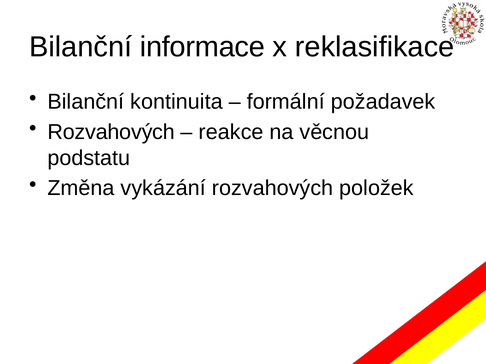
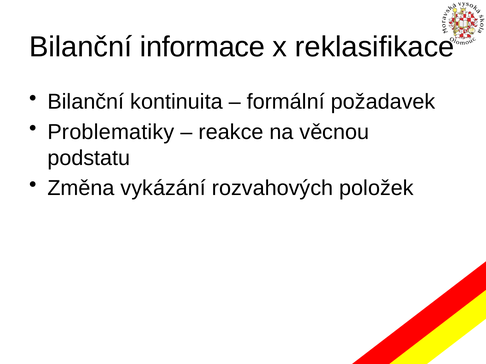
Rozvahových: Rozvahových -> Problematiky (111, 132)
